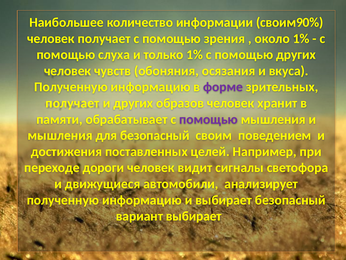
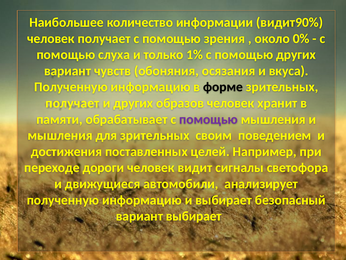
своим90%: своим90% -> видит90% (290, 22)
около 1%: 1% -> 0% (301, 39)
человек: человек -> вариант (68, 71)
форме colour: purple -> black (223, 87)
для безопасный: безопасный -> зрительных (155, 135)
